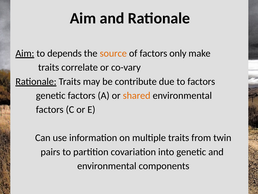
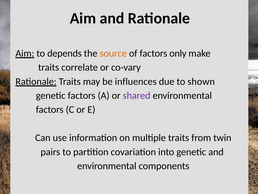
contribute: contribute -> influences (136, 81)
to factors: factors -> shown (201, 81)
shared colour: orange -> purple (137, 95)
